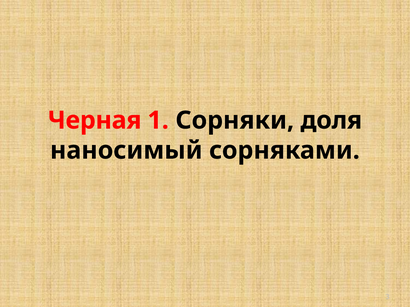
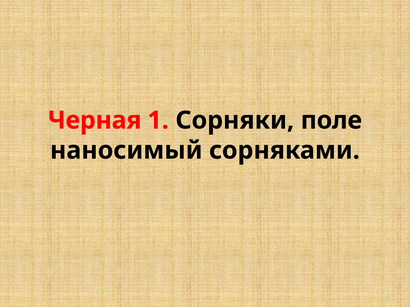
доля: доля -> поле (331, 121)
